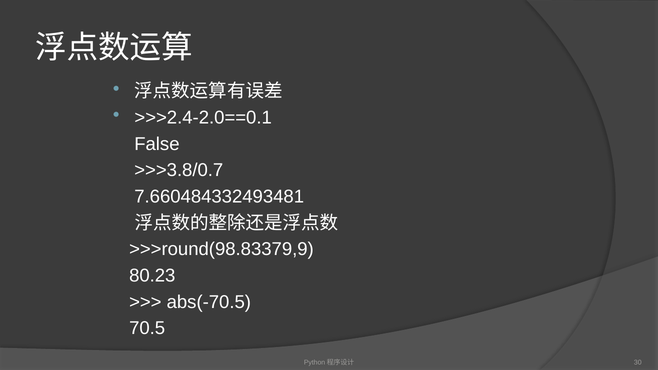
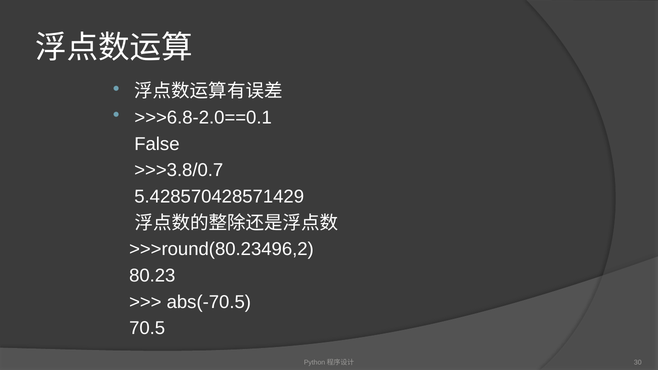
>>>2.4-2.0==0.1: >>>2.4-2.0==0.1 -> >>>6.8-2.0==0.1 (203, 118)
7.660484332493481: 7.660484332493481 -> 5.428570428571429 (219, 197)
>>>round(98.83379,9: >>>round(98.83379,9 -> >>>round(80.23496,2 (221, 249)
